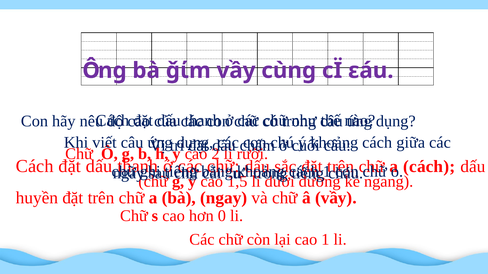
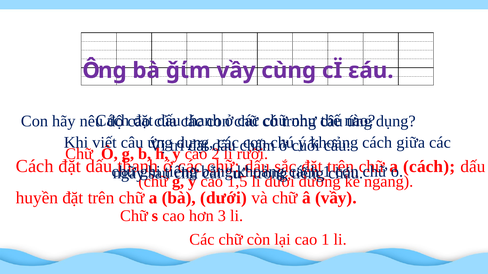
bà ngay: ngay -> dưới (224, 198)
0: 0 -> 3 (222, 216)
